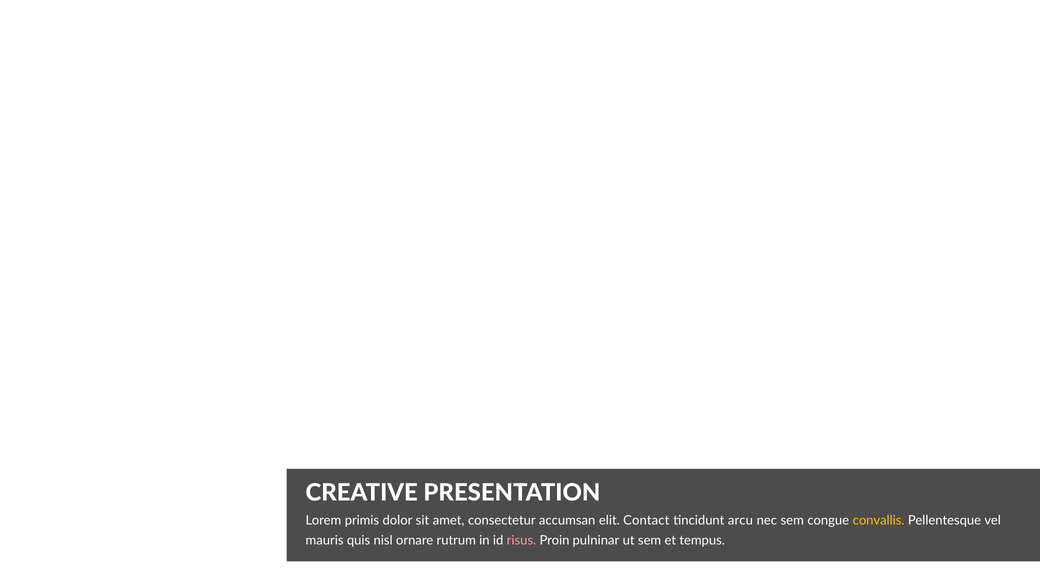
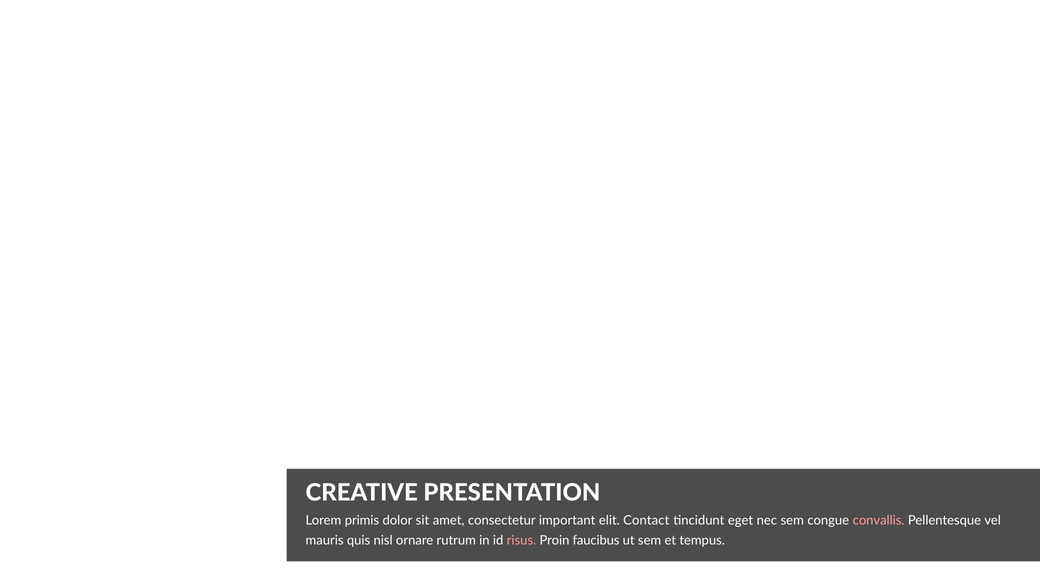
accumsan: accumsan -> important (567, 521)
arcu: arcu -> eget (741, 521)
convallis colour: yellow -> pink (879, 521)
pulninar: pulninar -> faucibus (596, 541)
